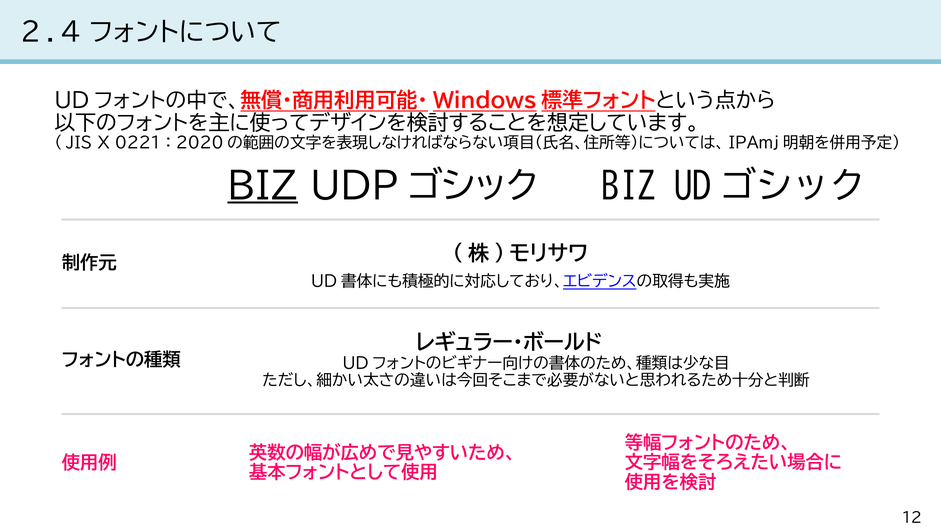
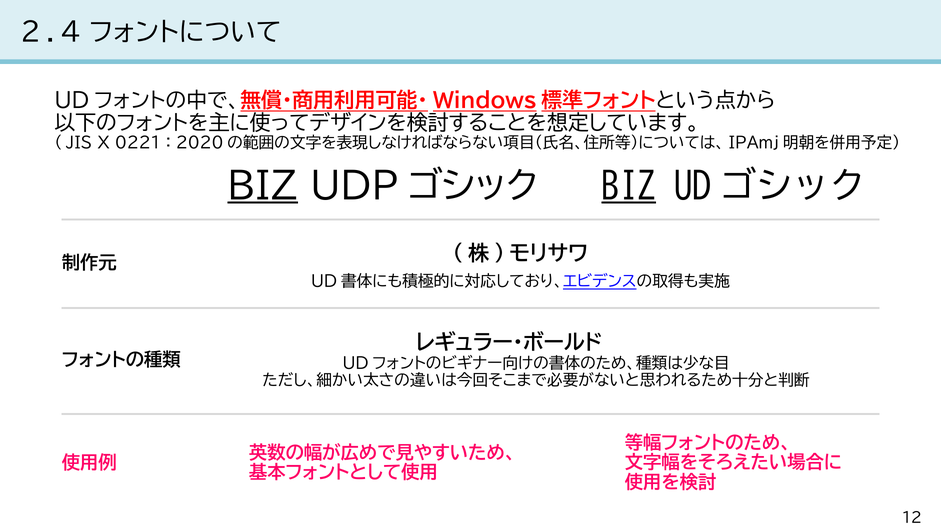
BIZ underline: none -> present (629, 187)
